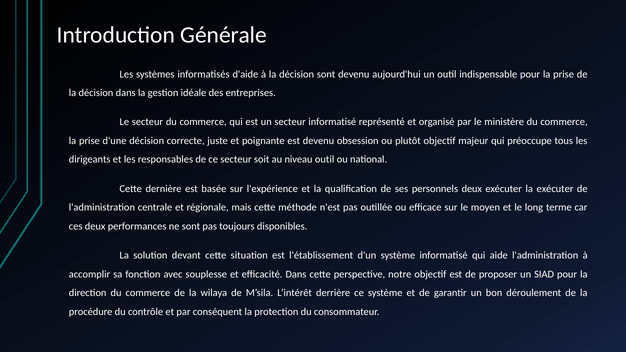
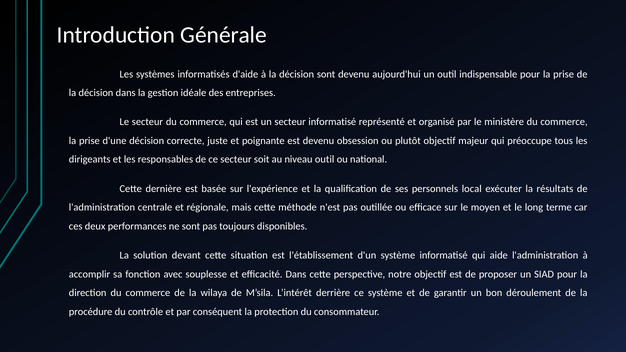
personnels deux: deux -> local (472, 189)
la exécuter: exécuter -> résultats (555, 189)
